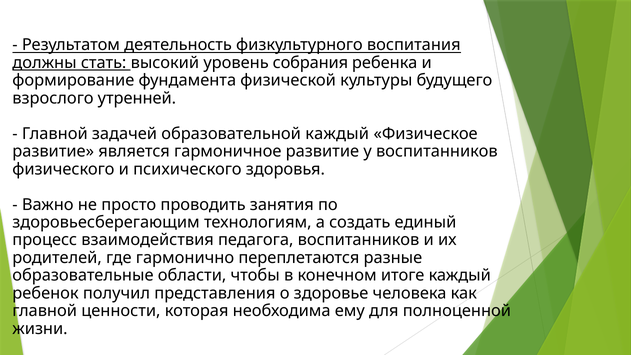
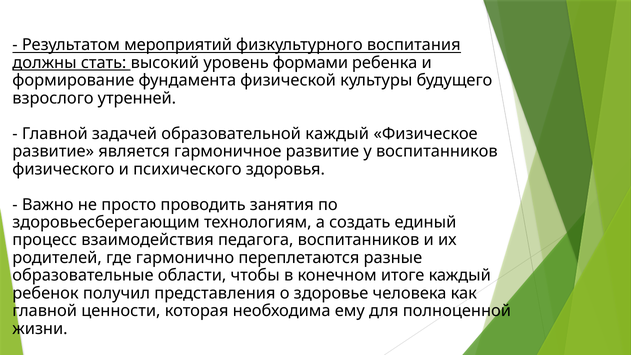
деятельность: деятельность -> мероприятий (178, 45)
собрания: собрания -> формами (310, 63)
